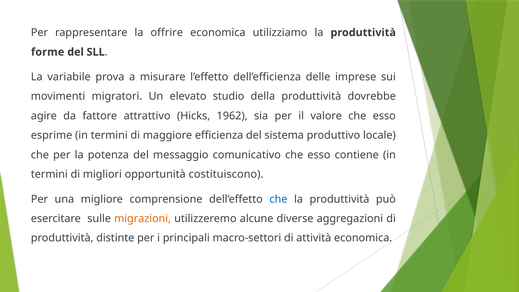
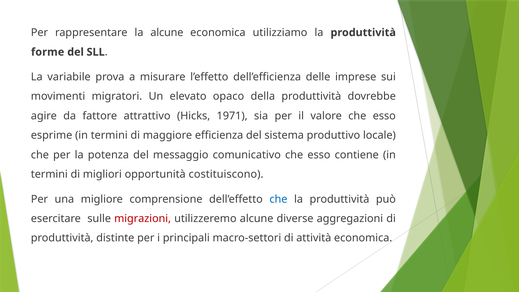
la offrire: offrire -> alcune (167, 33)
studio: studio -> opaco (229, 96)
1962: 1962 -> 1971 (232, 116)
migrazioni colour: orange -> red (143, 219)
